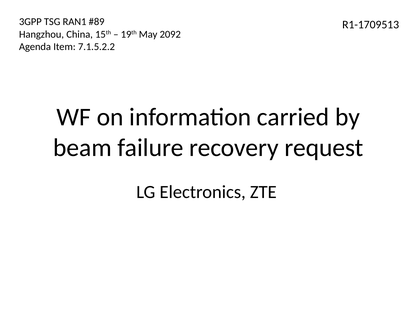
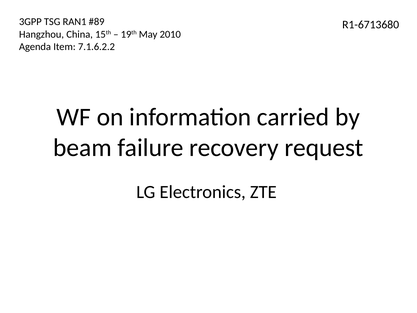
R1-1709513: R1-1709513 -> R1-6713680 (371, 25)
2092: 2092 -> 2010 (170, 34)
7.1.5.2.2: 7.1.5.2.2 -> 7.1.6.2.2 (96, 47)
